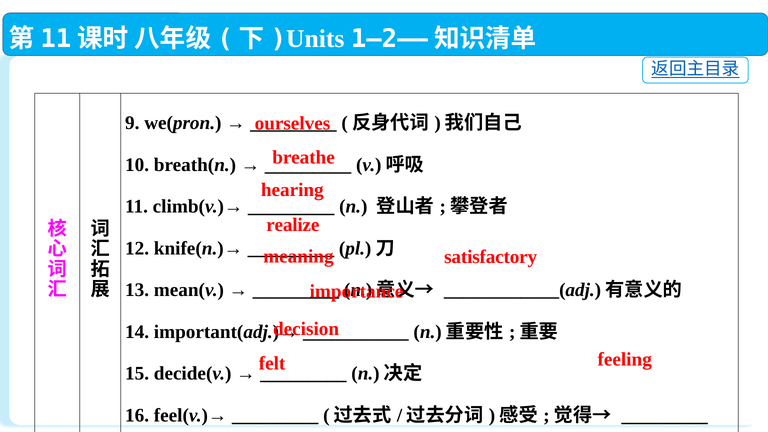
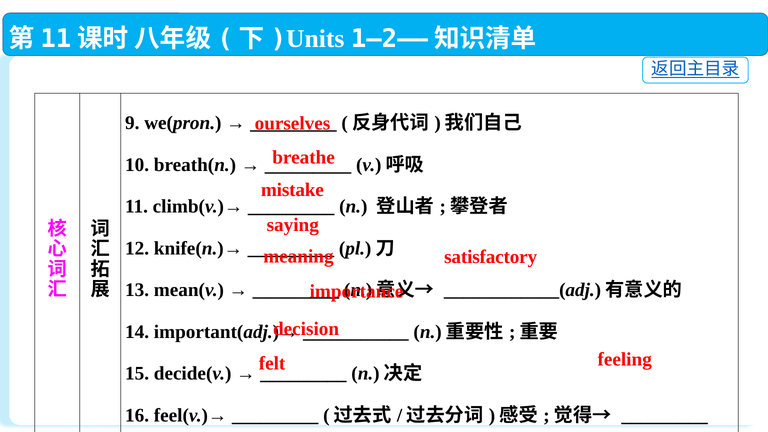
hearing: hearing -> mistake (292, 190)
realize: realize -> saying (293, 225)
